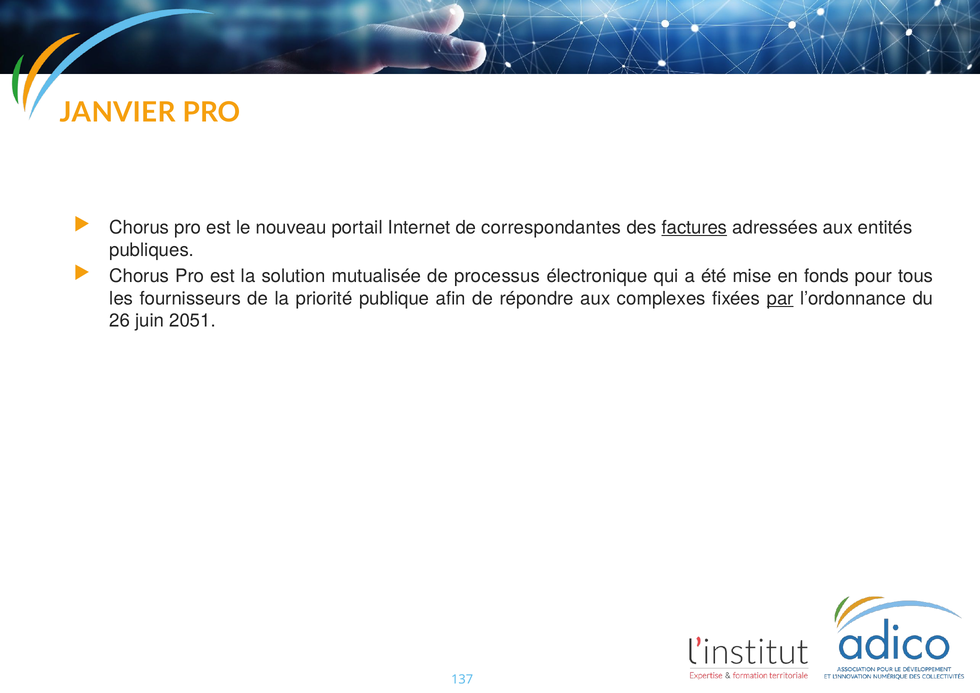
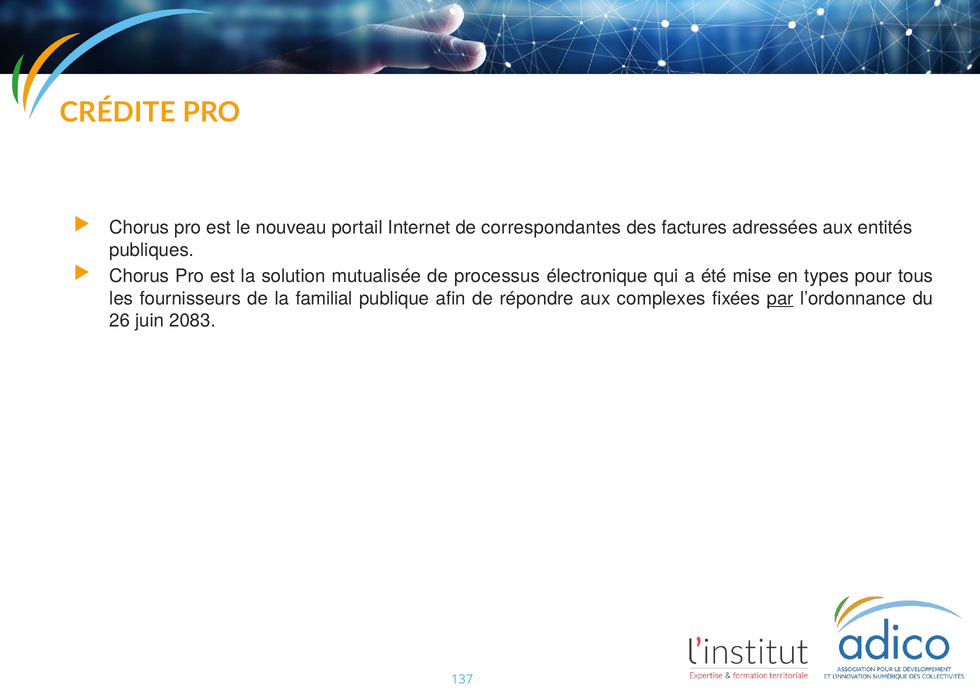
JANVIER: JANVIER -> CRÉDITE (118, 113)
factures underline: present -> none (694, 228)
fonds: fonds -> types (827, 276)
priorité: priorité -> familial (324, 298)
2051: 2051 -> 2083 (192, 321)
